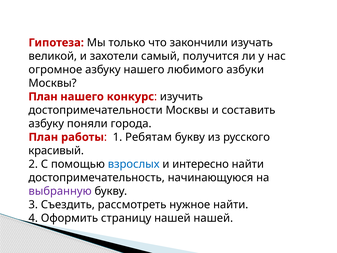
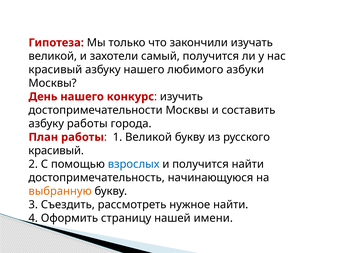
огромное: огромное -> красивый (55, 70)
План: План -> День (43, 97)
азбуку поняли: поняли -> работы (87, 124)
1 Ребятам: Ребятам -> Великой (149, 137)
и интересно: интересно -> получится (201, 164)
выбранную colour: purple -> orange (60, 191)
нашей нашей: нашей -> имени (213, 218)
